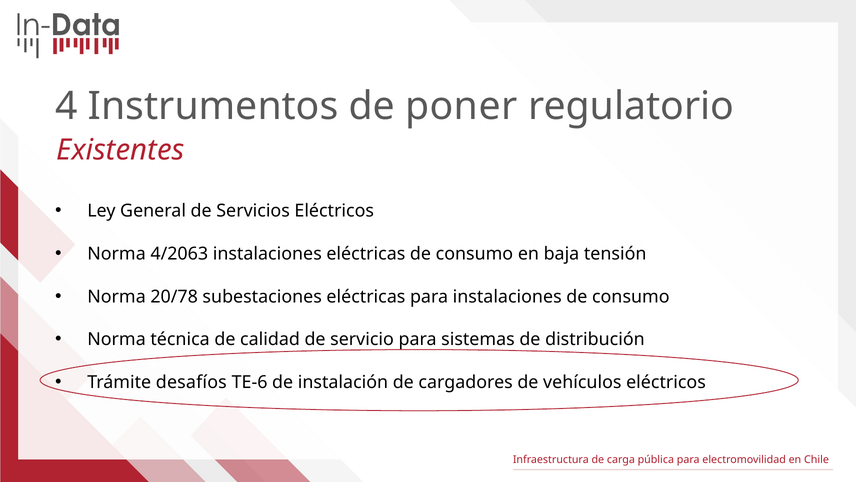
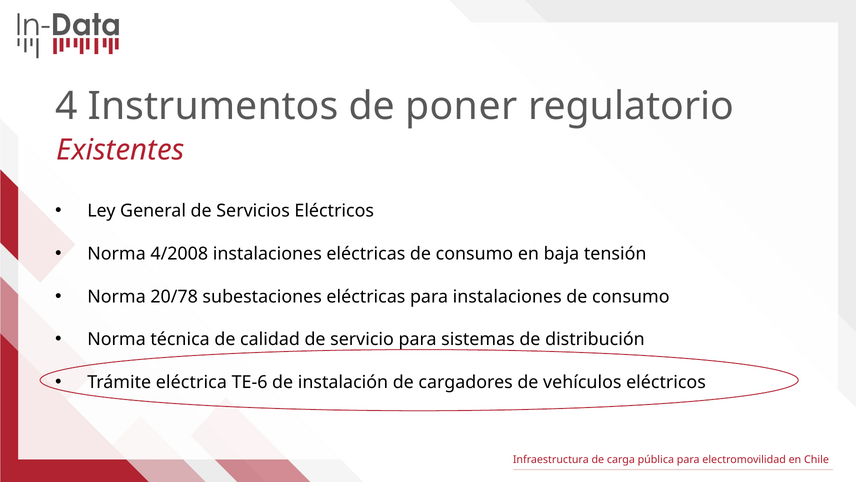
4/2063: 4/2063 -> 4/2008 (179, 254)
desafíos: desafíos -> eléctrica (191, 382)
